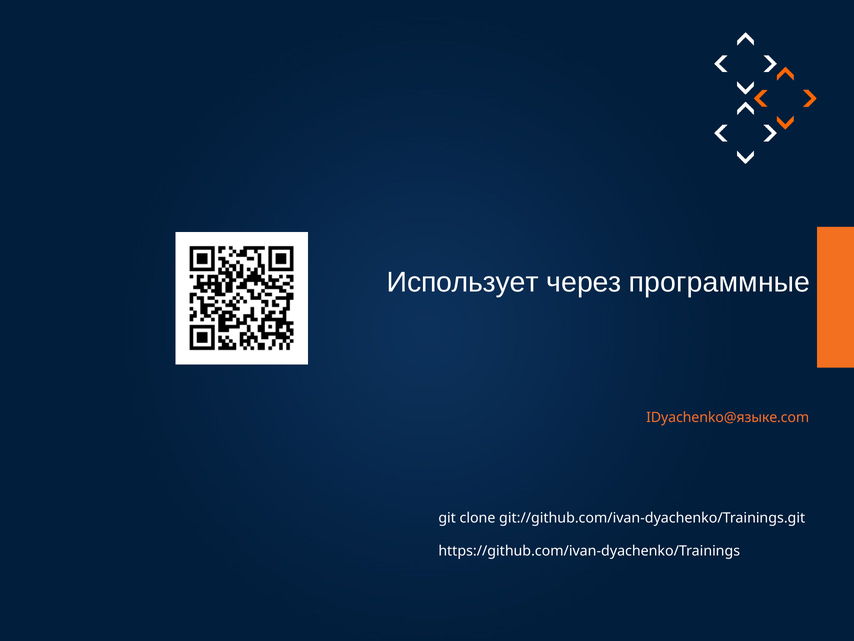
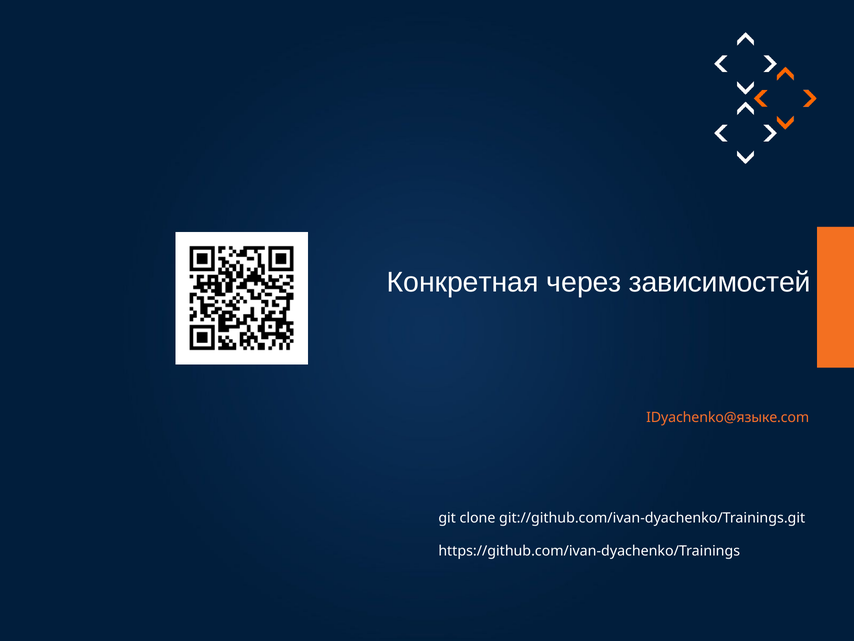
Использует: Использует -> Конкретная (463, 282)
программные: программные -> зависимостей (720, 282)
